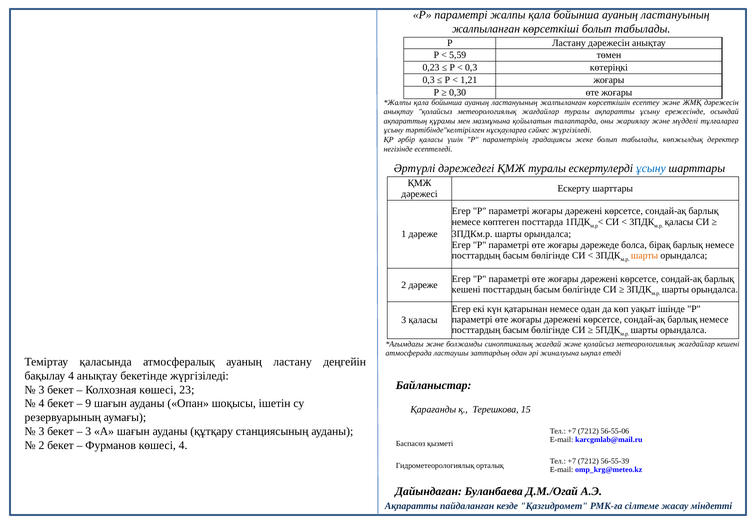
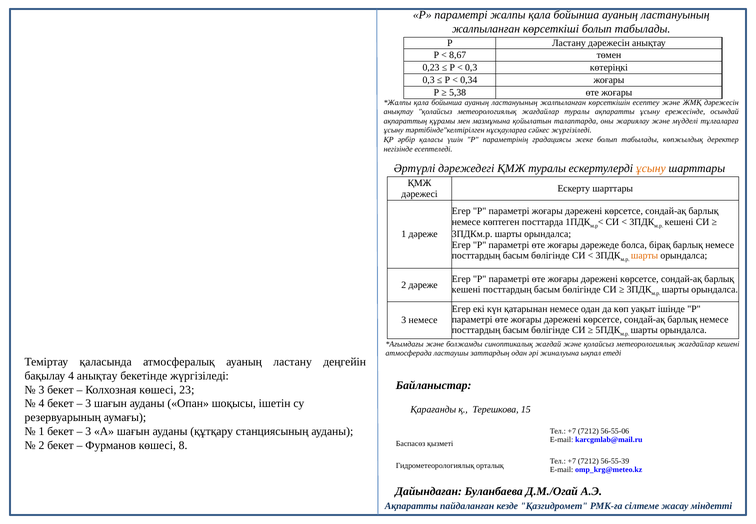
5,59: 5,59 -> 8,67 (458, 55)
1,21: 1,21 -> 0,34 (469, 80)
0,30: 0,30 -> 5,38 (458, 92)
ұсыну colour: blue -> orange (651, 168)
қаласы: қаласы -> кешені (679, 222)
3 қаласы: қаласы -> немесе (423, 320)
9: 9 -> 3 (88, 403)
3: 3 -> 1 (41, 431)
көшесі 4: 4 -> 8 (183, 445)
